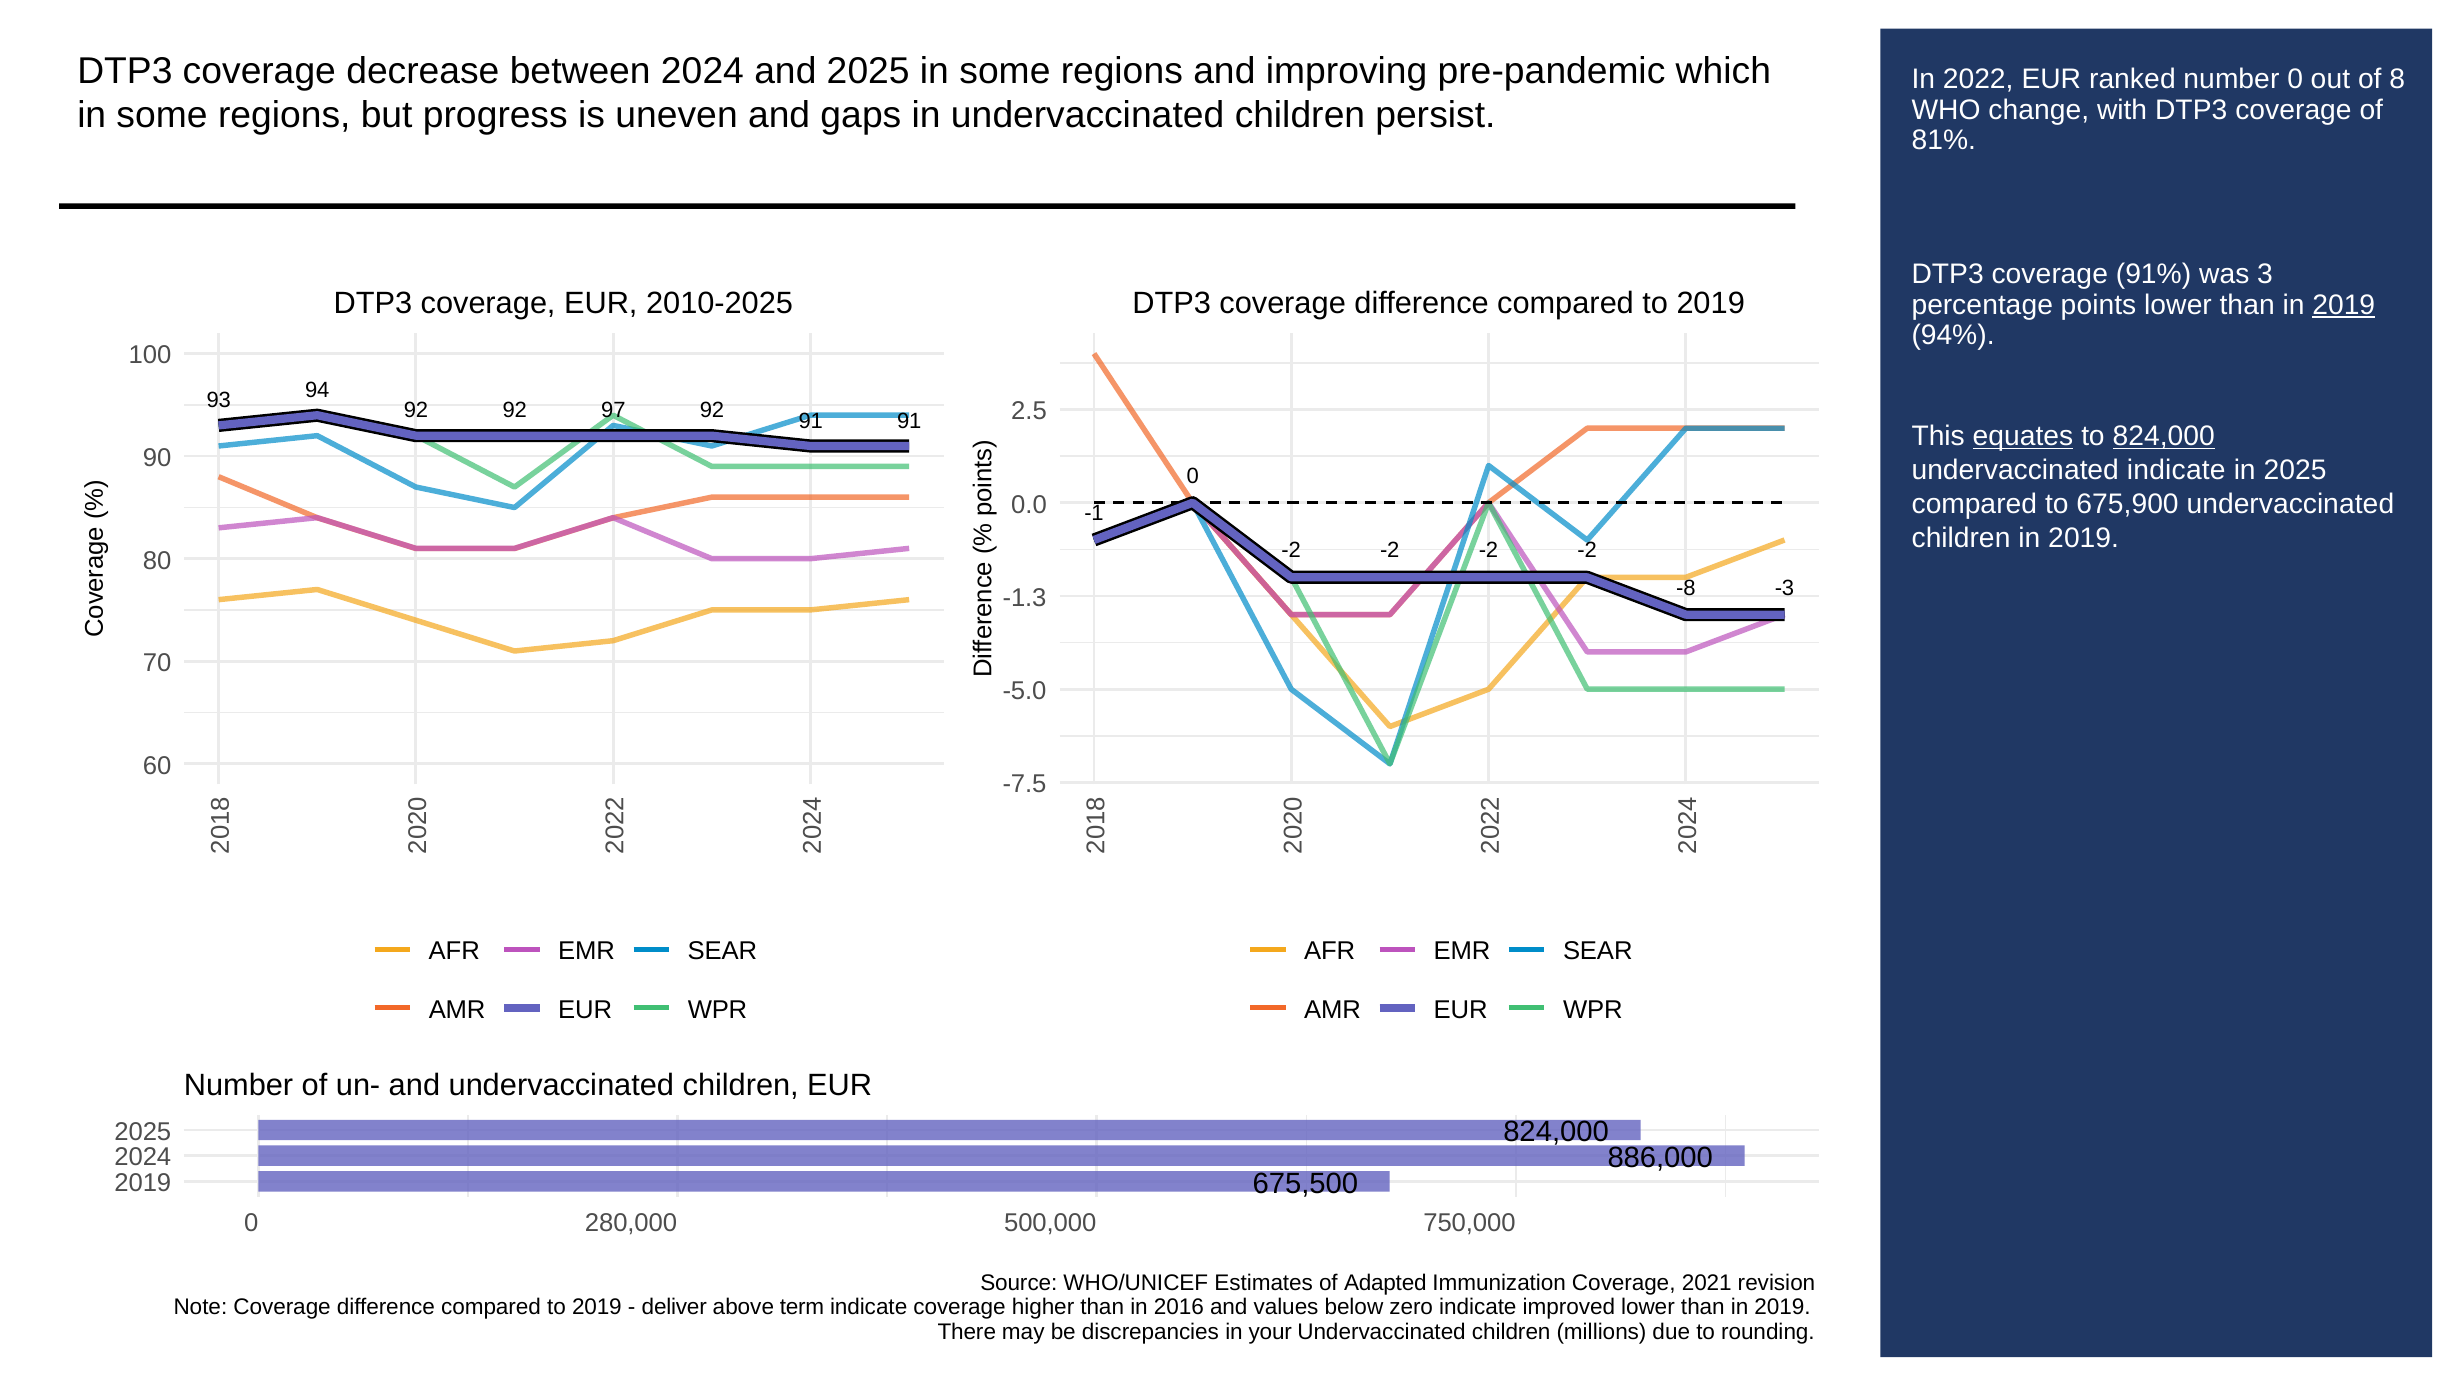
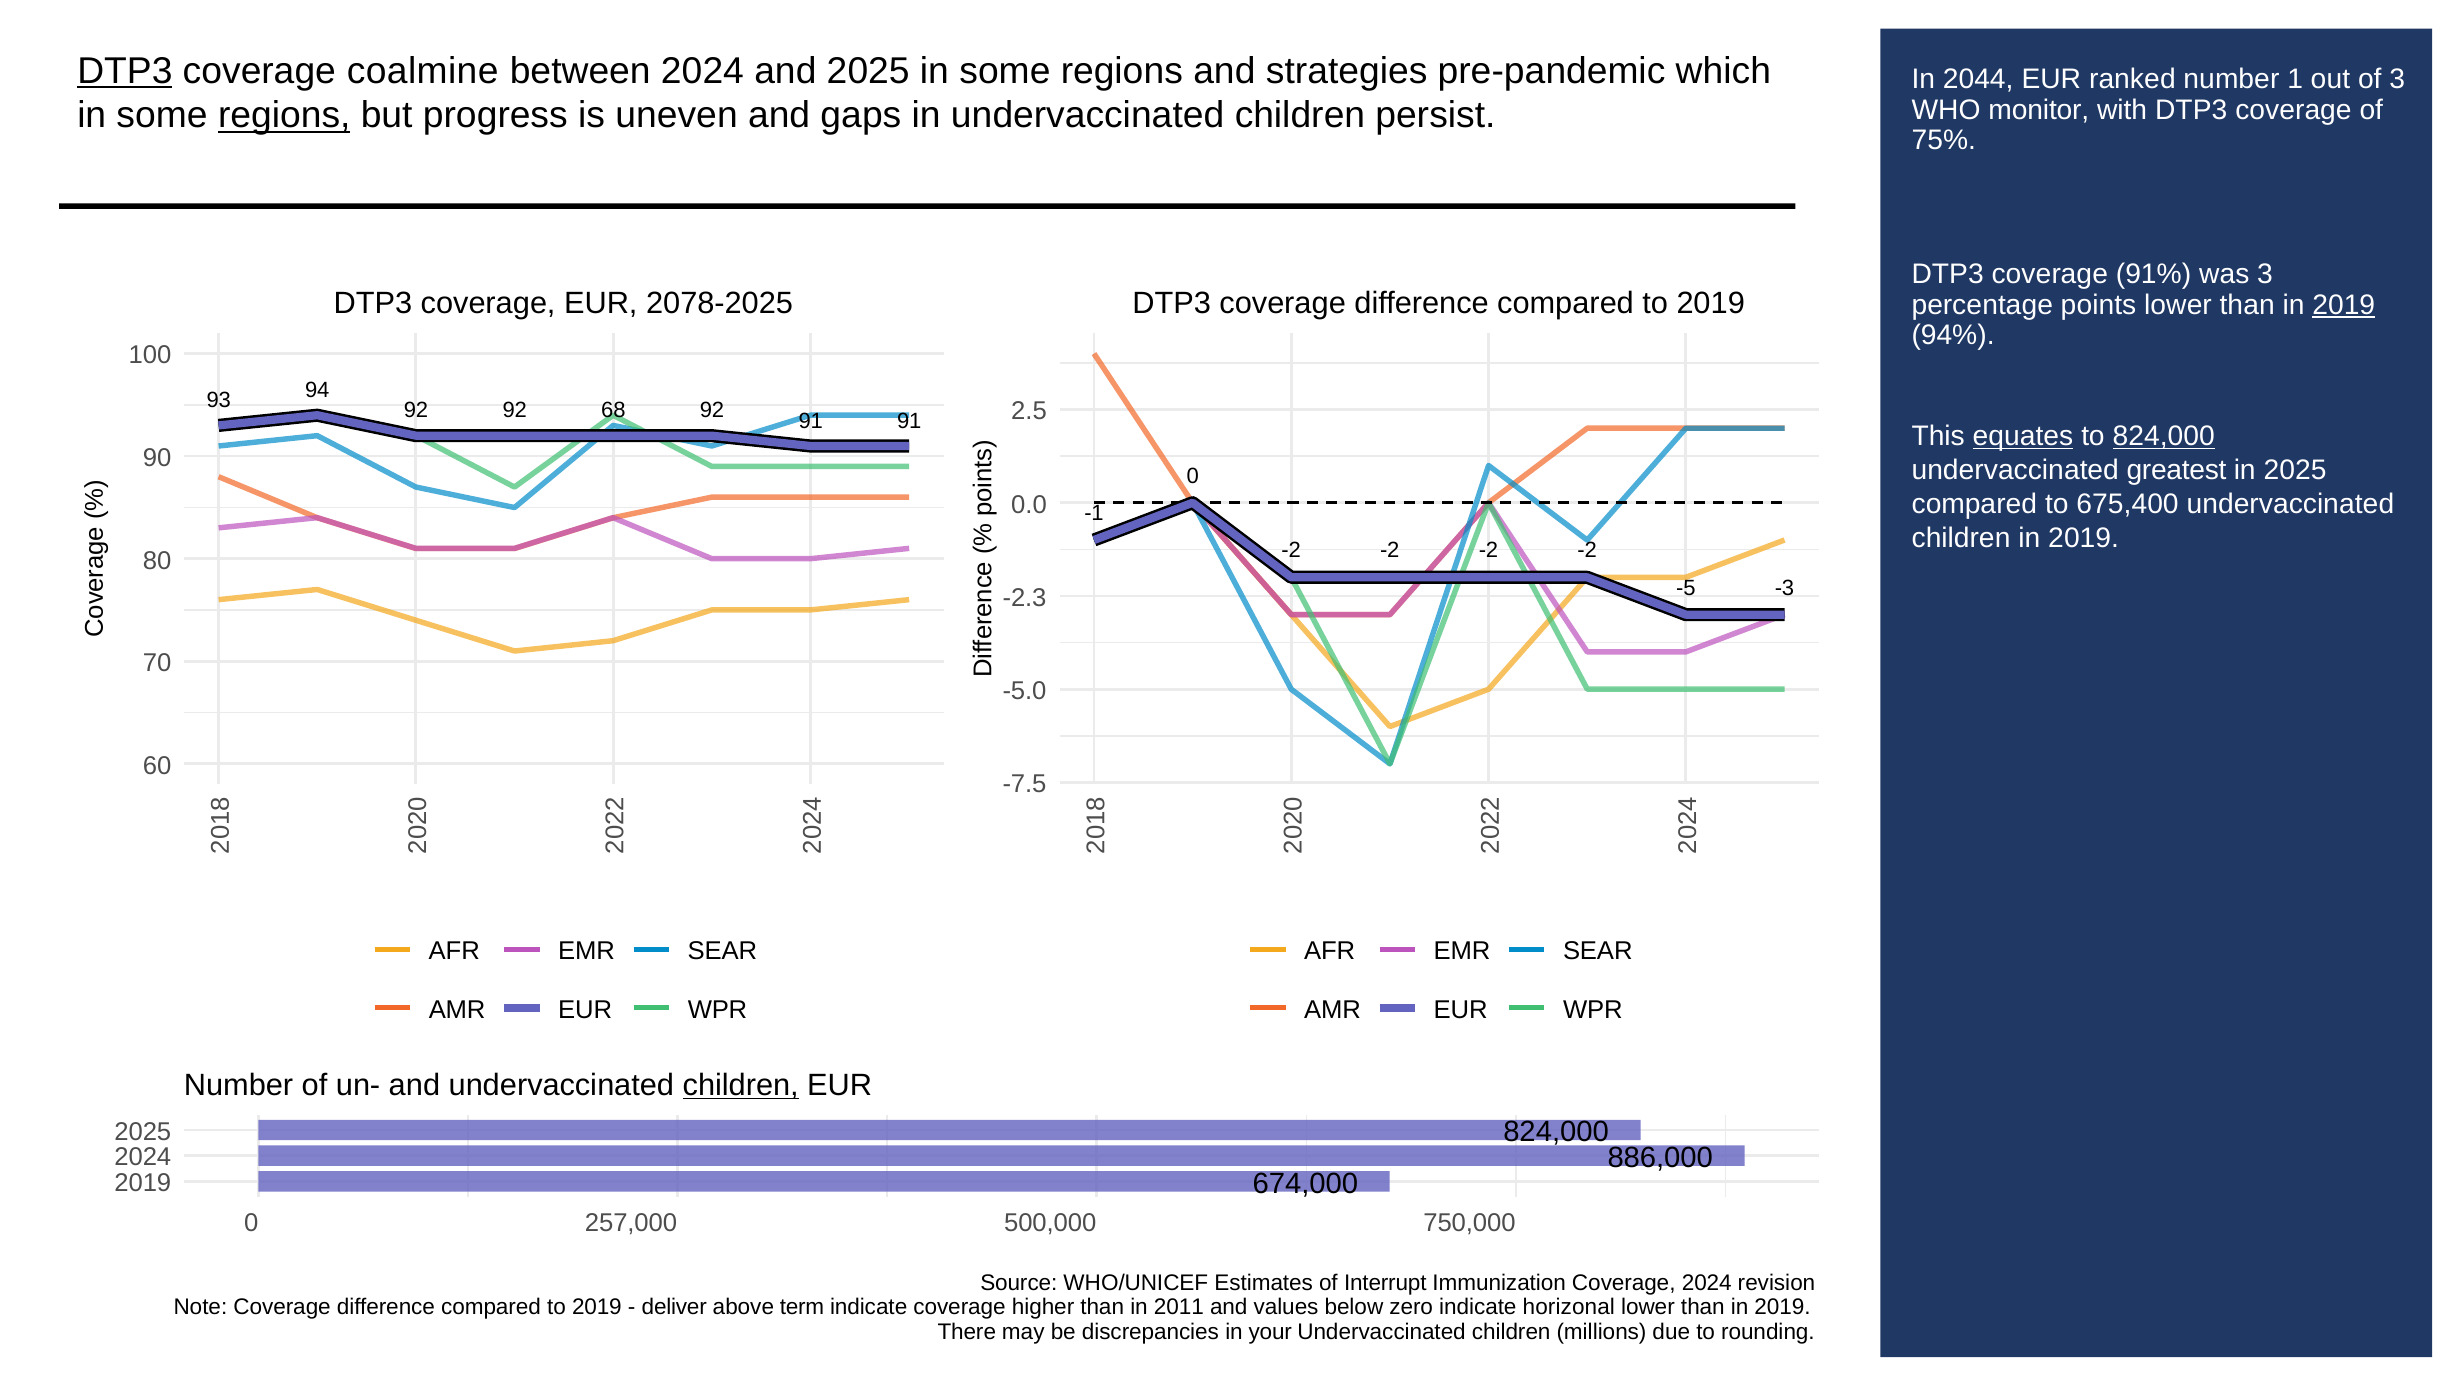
DTP3 underline: none -> present (125, 71)
decrease: decrease -> coalmine (423, 71)
improving: improving -> strategies (1347, 71)
2022: 2022 -> 2044 (1978, 80)
number 0: 0 -> 1 (2295, 80)
of 8: 8 -> 3 (2397, 80)
change: change -> monitor (2039, 110)
regions underline: none -> present (284, 116)
81%: 81% -> 75% (1944, 141)
2010-2025: 2010-2025 -> 2078-2025 (720, 304)
97: 97 -> 68 (613, 410)
undervaccinated indicate: indicate -> greatest (2177, 470)
675,900: 675,900 -> 675,400 (2128, 504)
-8: -8 -> -5 (1686, 588)
-1.3: -1.3 -> -2.3 (1025, 598)
children underline: none -> present (741, 1085)
675,500: 675,500 -> 674,000 (1305, 1183)
280,000: 280,000 -> 257,000 (631, 1223)
Adapted: Adapted -> Interrupt (1385, 1282)
Coverage 2021: 2021 -> 2024 (1707, 1282)
2016: 2016 -> 2011 (1179, 1307)
improved: improved -> horizonal (1569, 1307)
